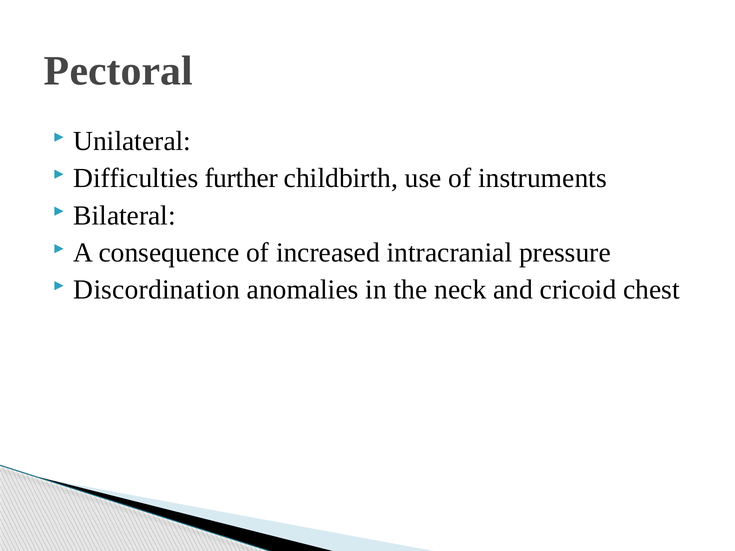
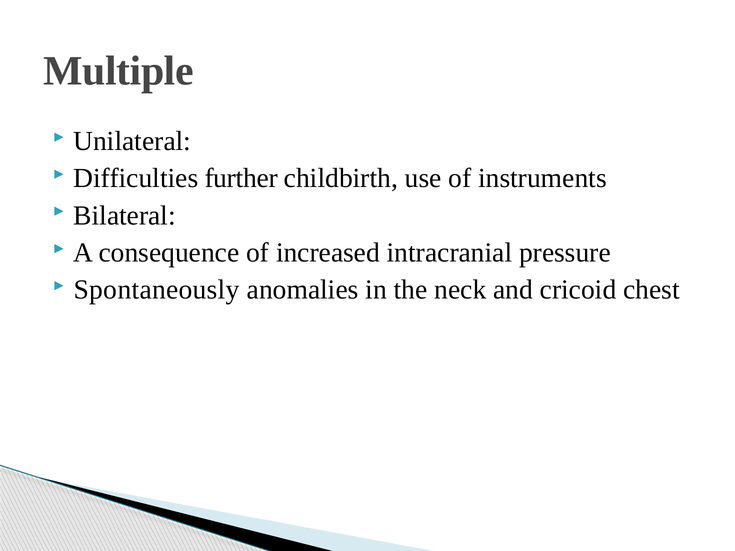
Pectoral: Pectoral -> Multiple (119, 71)
Discordination: Discordination -> Spontaneously (157, 290)
